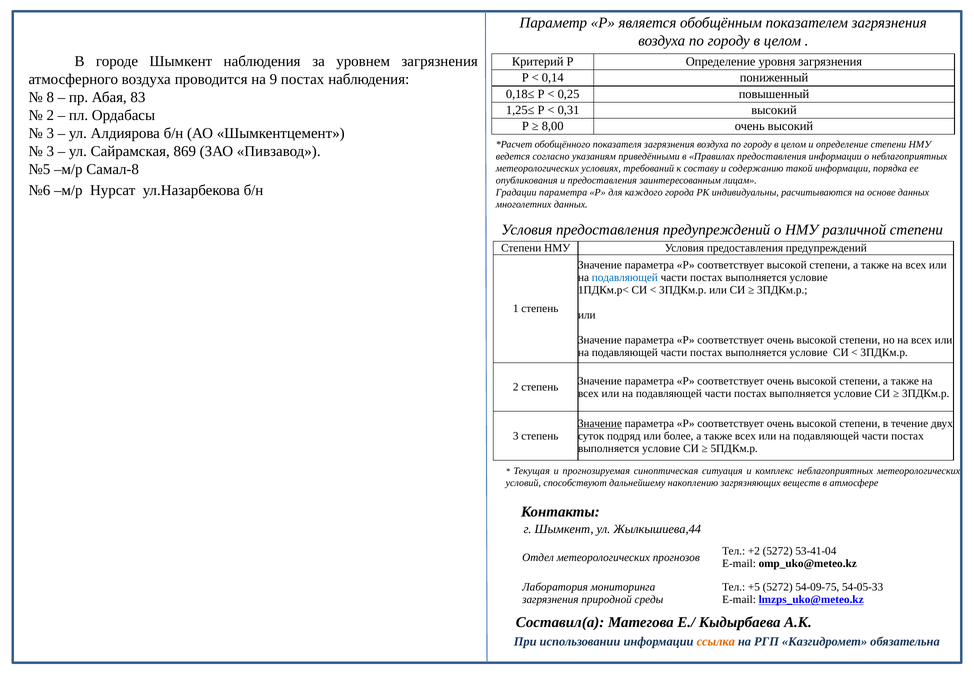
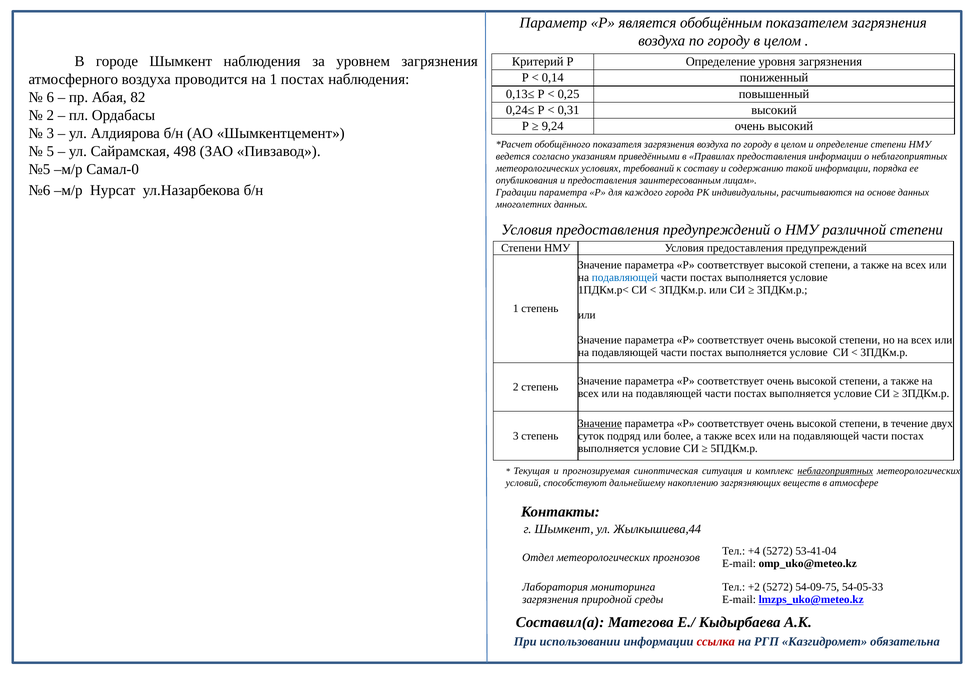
на 9: 9 -> 1 (273, 79)
0,18≤: 0,18≤ -> 0,13≤ (520, 94)
8: 8 -> 6 (50, 97)
83: 83 -> 82 (138, 97)
1,25≤: 1,25≤ -> 0,24≤ (520, 110)
8,00: 8,00 -> 9,24 (553, 126)
3: 3 -> 5 (50, 151)
869: 869 -> 498 (185, 151)
Самал-8: Самал-8 -> Самал-0 (113, 169)
неблагоприятных underline: none -> present (835, 471)
+2: +2 -> +4 (754, 551)
+5: +5 -> +2 (754, 588)
ссылка colour: orange -> red (716, 642)
